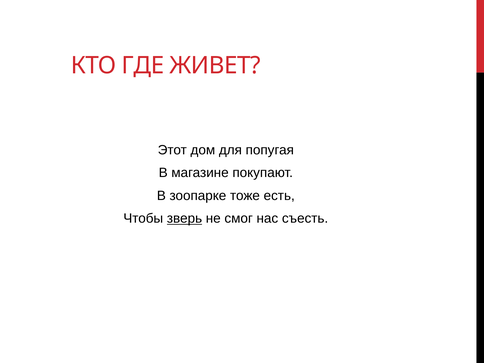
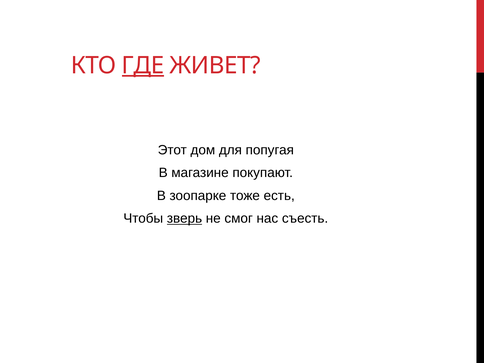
ГДЕ underline: none -> present (143, 65)
